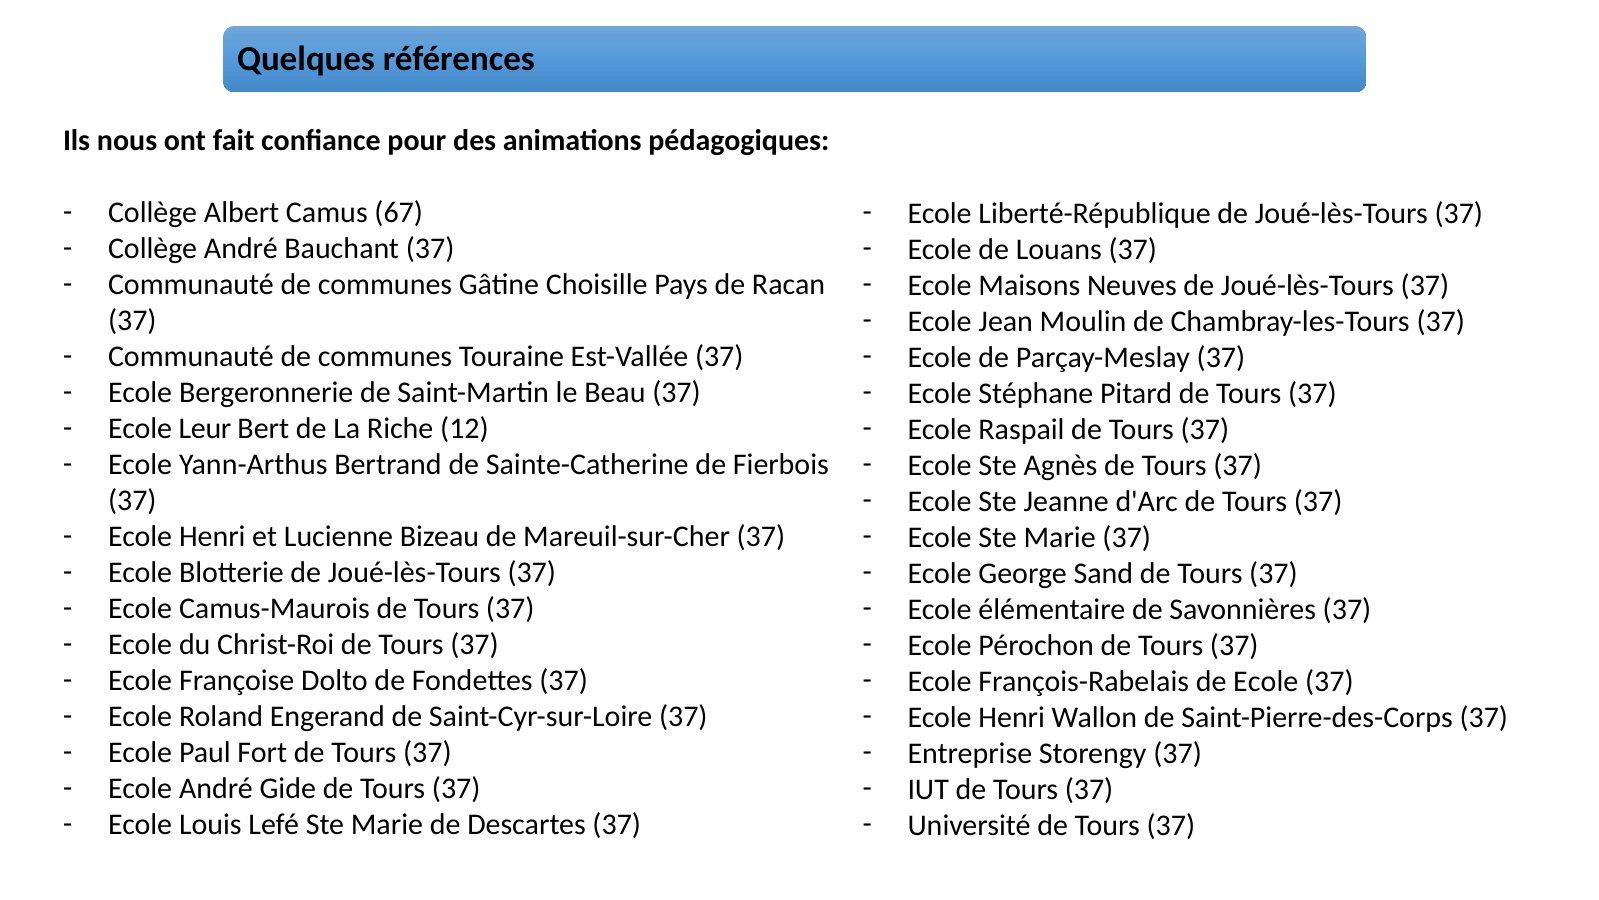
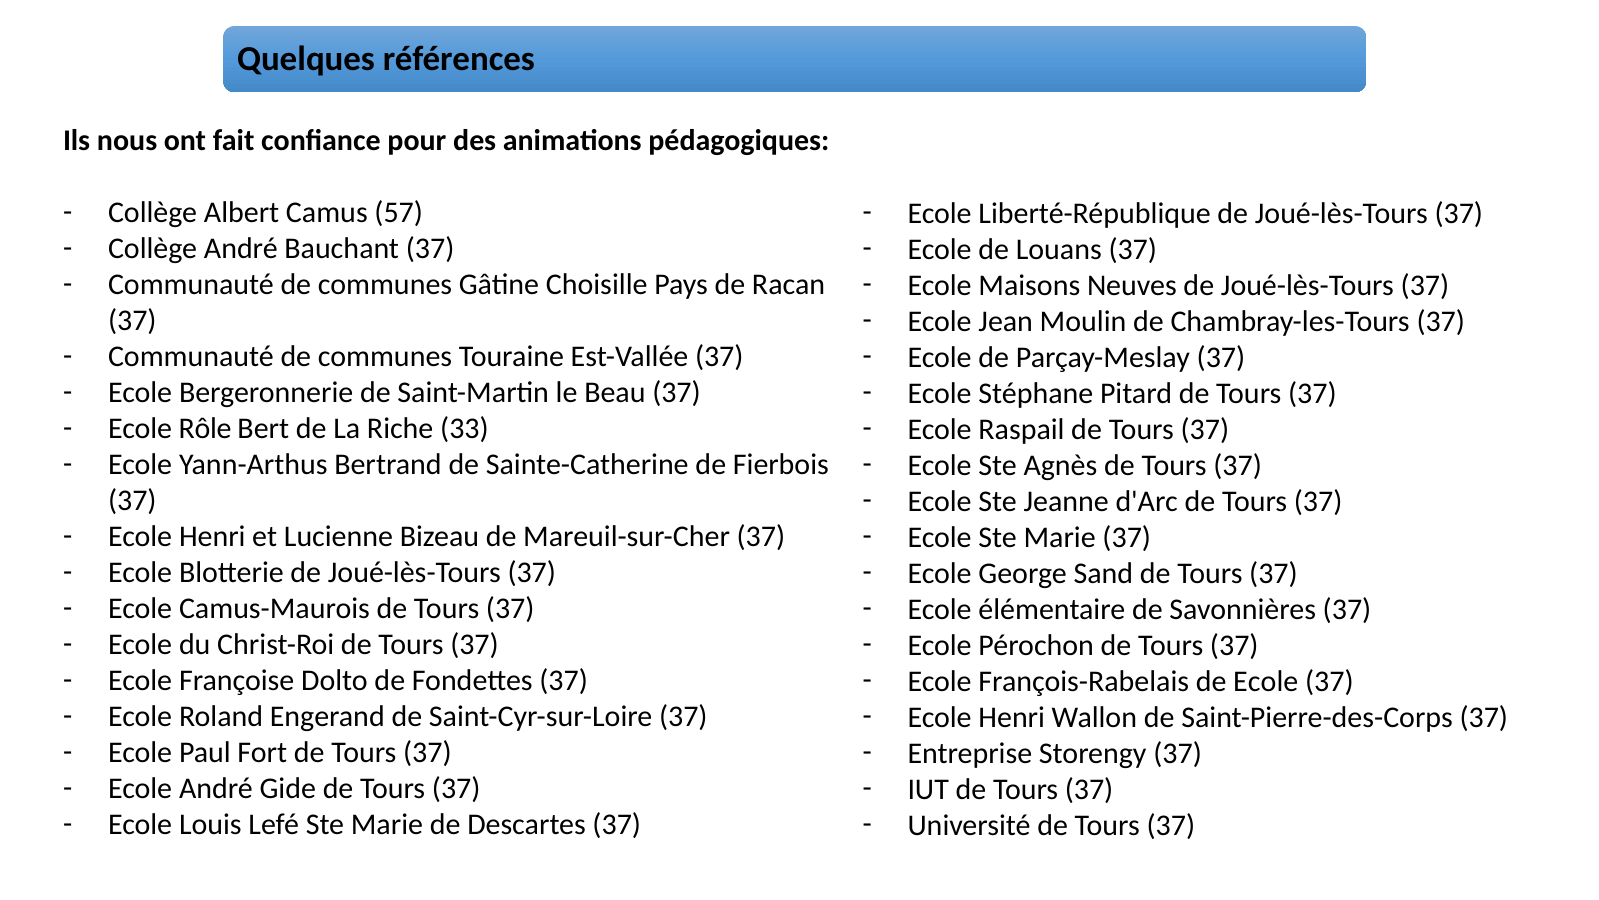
67: 67 -> 57 (399, 213)
Leur: Leur -> Rôle (205, 429)
12: 12 -> 33 (464, 429)
